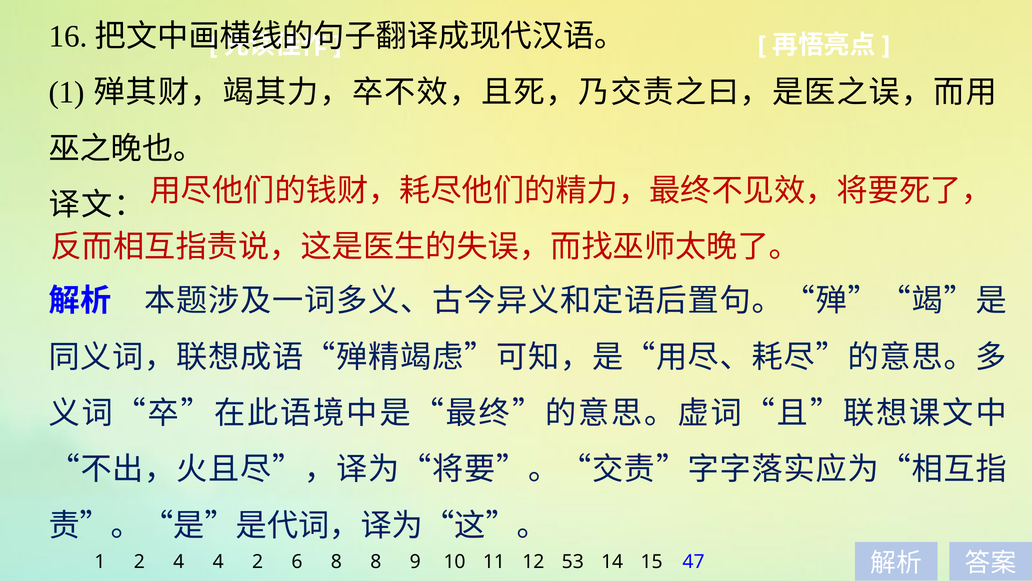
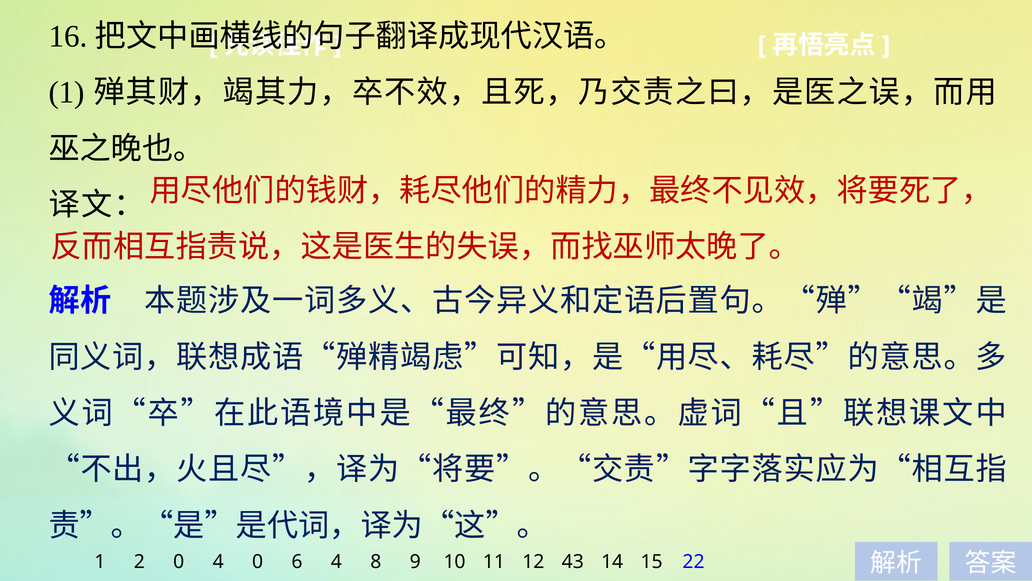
2 4: 4 -> 0 (179, 562)
4 2: 2 -> 0 (258, 562)
6 8: 8 -> 4 (336, 562)
53: 53 -> 43 (573, 562)
47: 47 -> 22 (694, 562)
